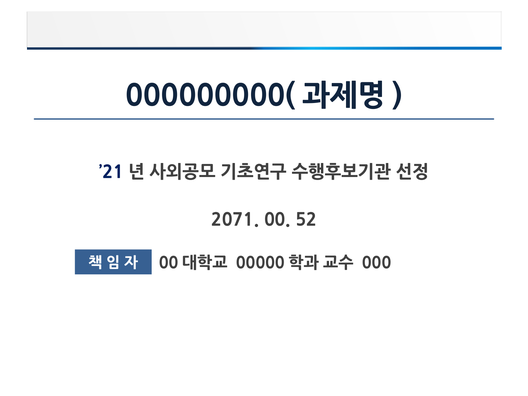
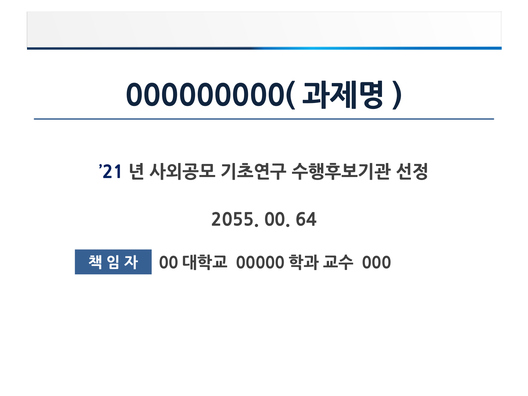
2071: 2071 -> 2055 (235, 220)
52: 52 -> 64 (306, 220)
